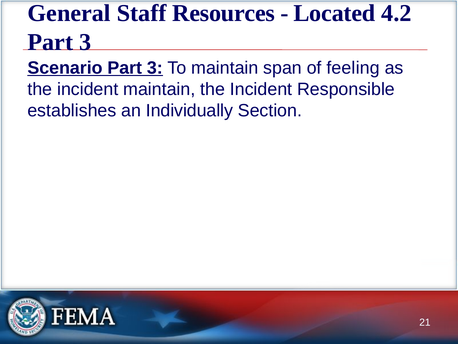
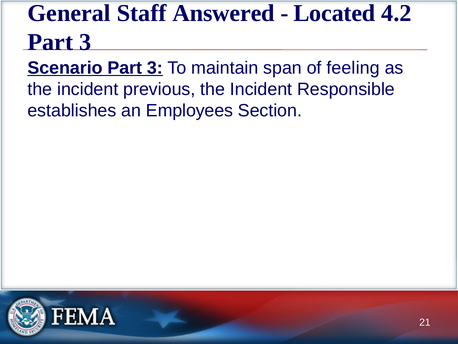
Resources: Resources -> Answered (224, 13)
incident maintain: maintain -> previous (159, 89)
Individually: Individually -> Employees (190, 110)
